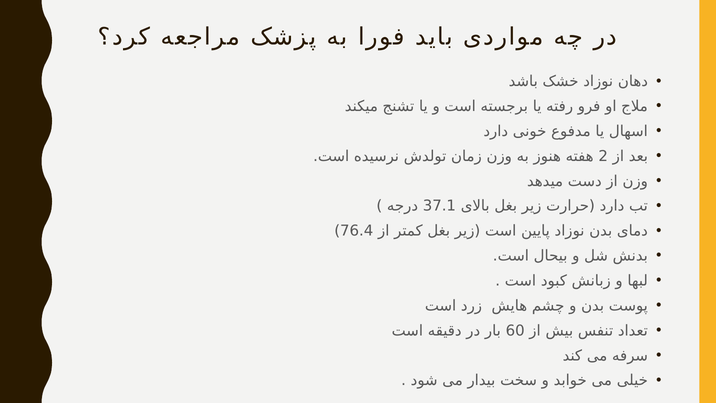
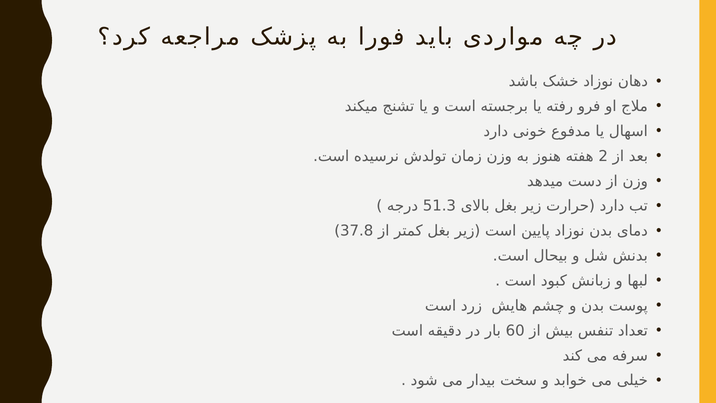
37.1: 37.1 -> 51.3 (439, 206)
76.4: 76.4 -> 37.8 (357, 231)
